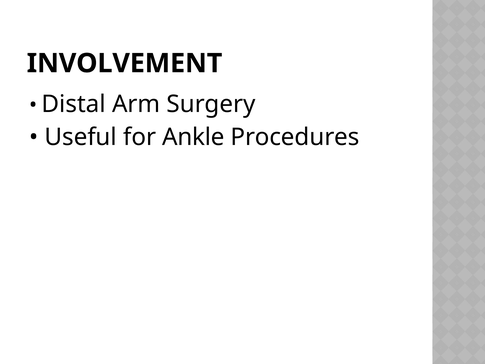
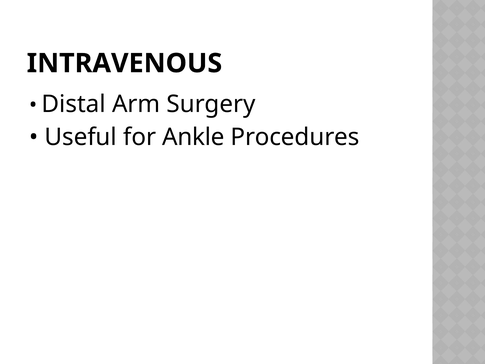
INVOLVEMENT: INVOLVEMENT -> INTRAVENOUS (124, 63)
